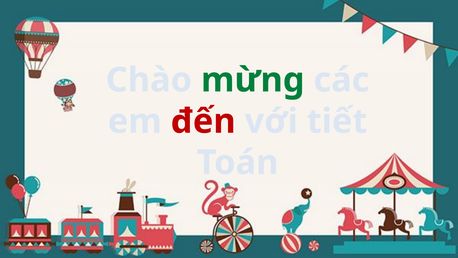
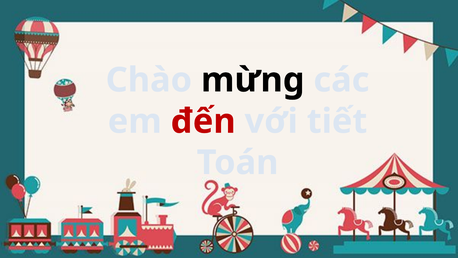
mừng colour: green -> black (253, 80)
